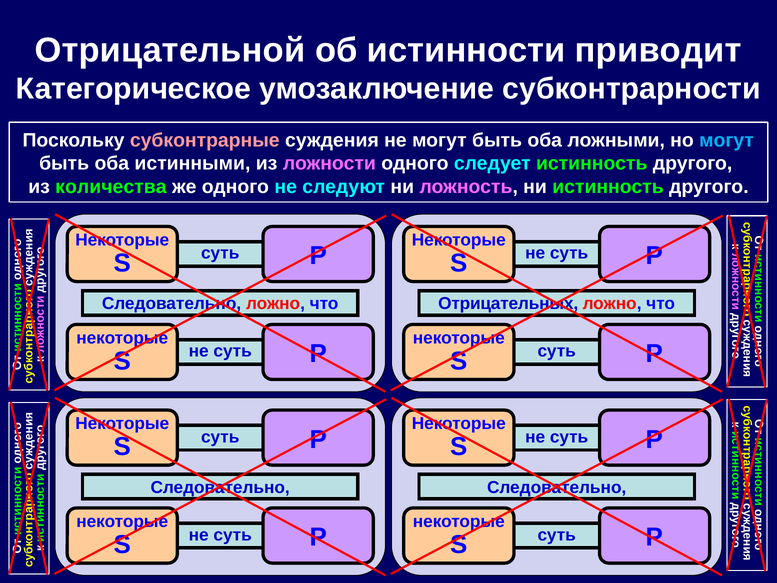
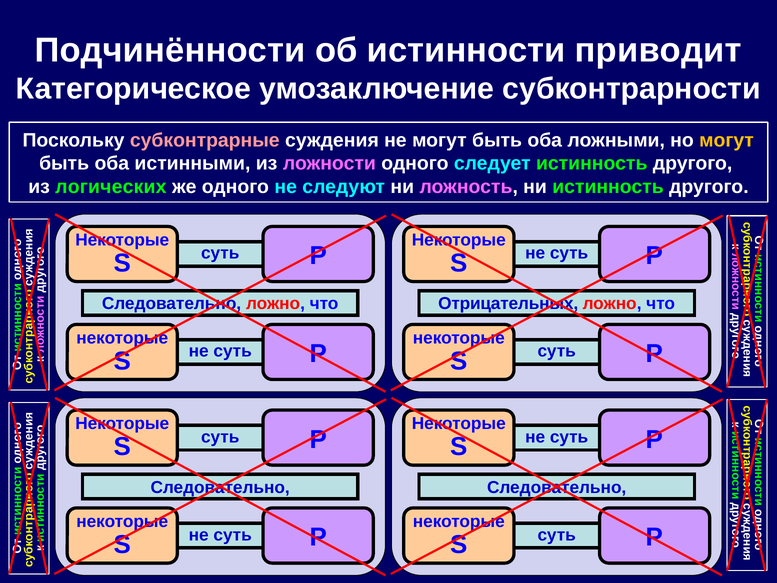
Отрицательной: Отрицательной -> Подчинённости (170, 50)
могут colour: light blue -> yellow (726, 140)
количества: количества -> логических (111, 187)
